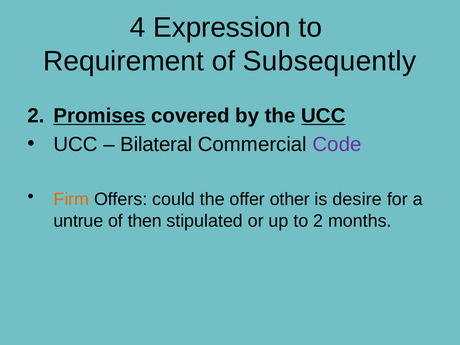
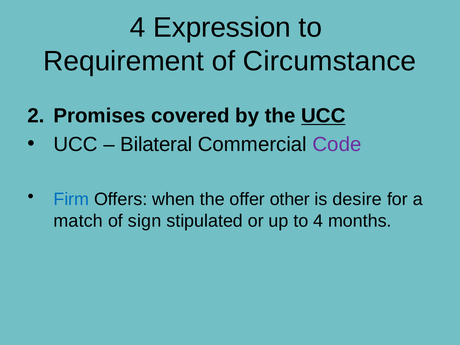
Subsequently: Subsequently -> Circumstance (330, 61)
Promises underline: present -> none (99, 116)
Firm colour: orange -> blue (71, 199)
could: could -> when (174, 199)
untrue: untrue -> match (78, 221)
then: then -> sign (145, 221)
to 2: 2 -> 4 (318, 221)
